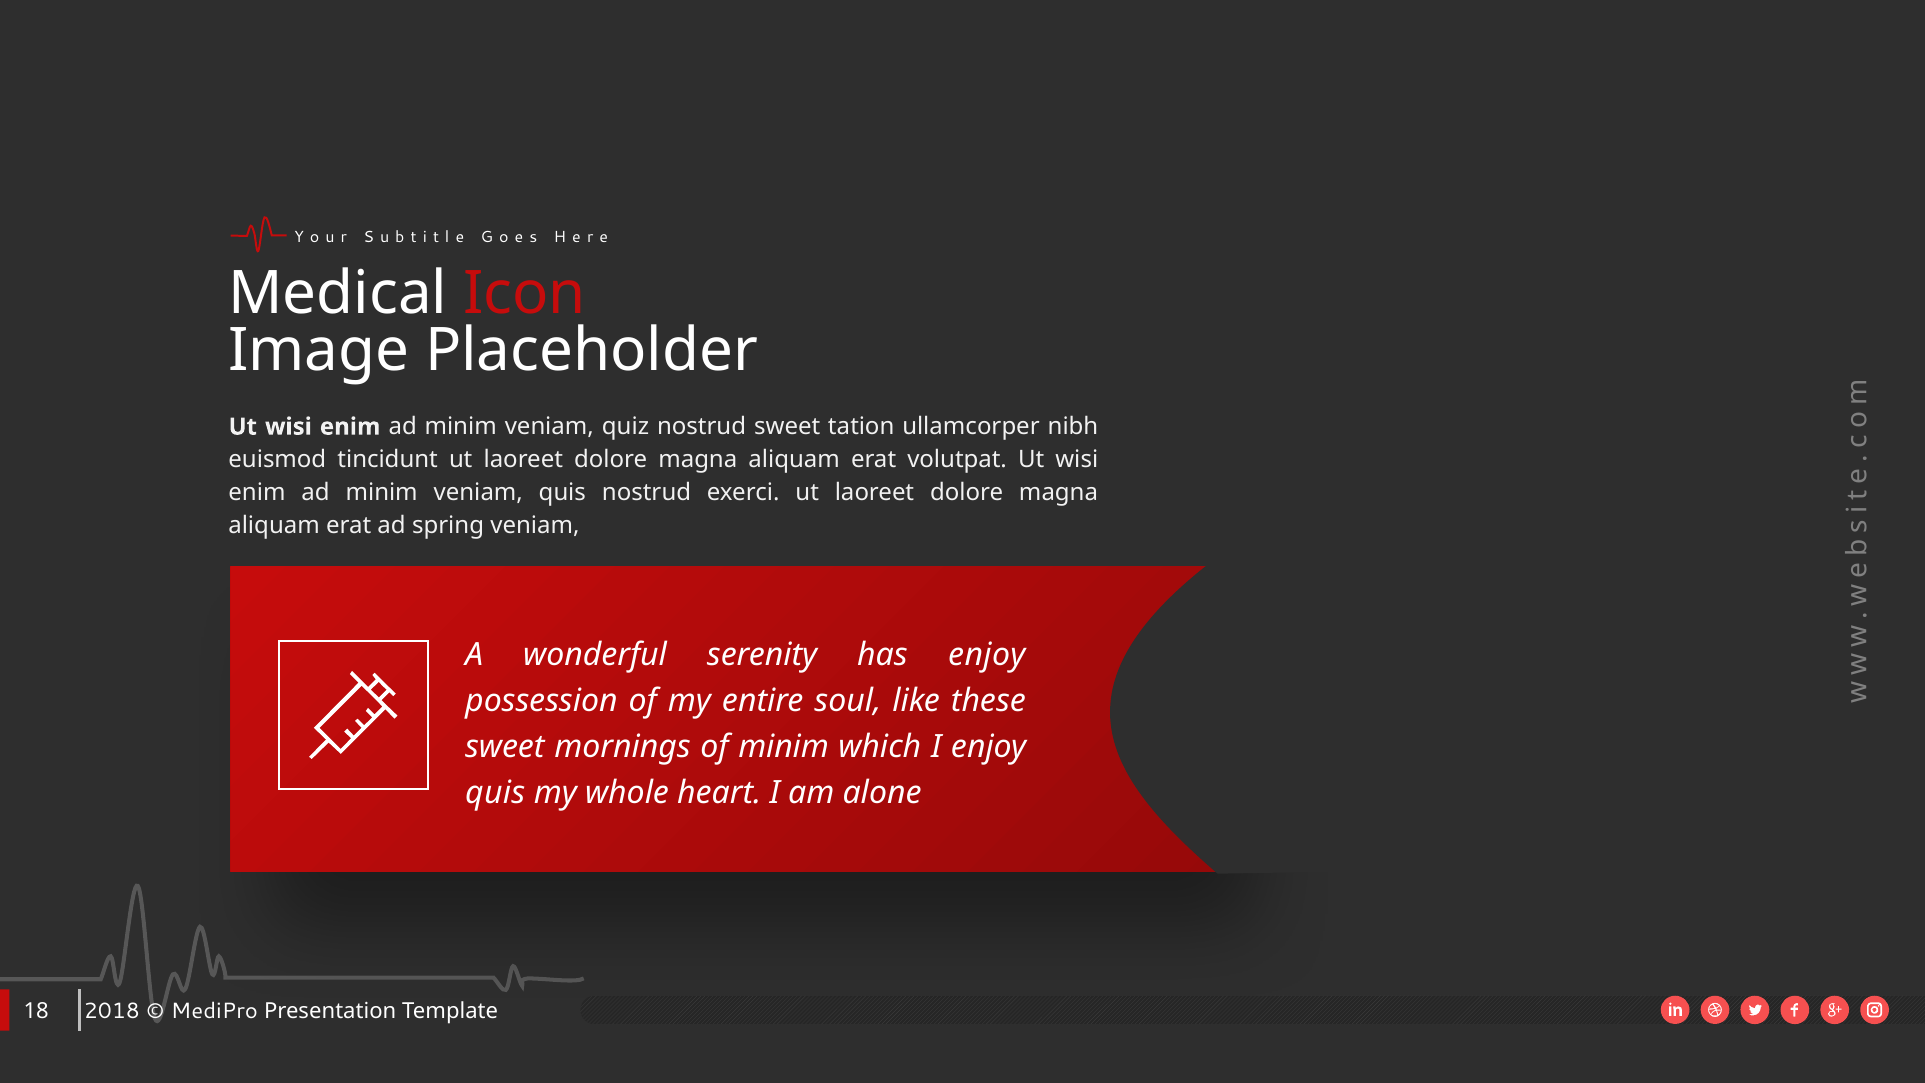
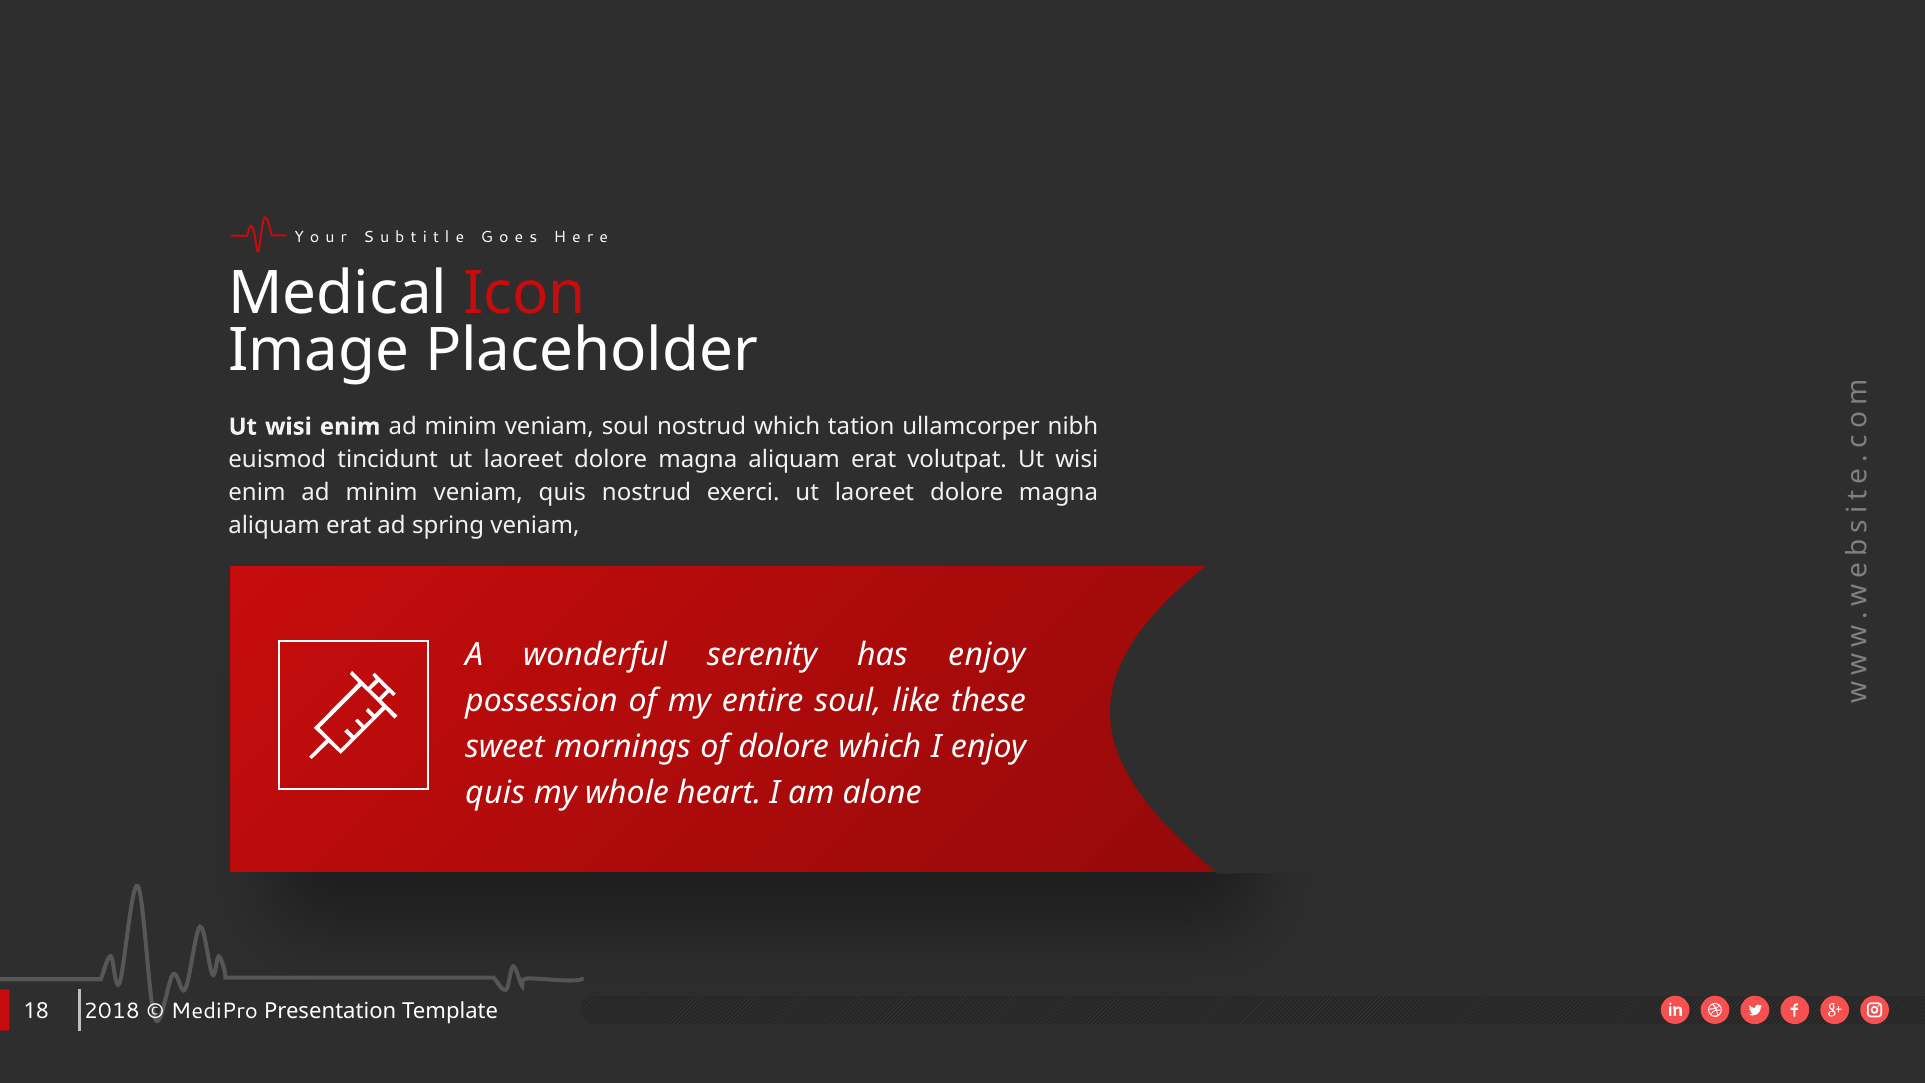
veniam quiz: quiz -> soul (625, 427)
nostrud sweet: sweet -> which (787, 427)
of minim: minim -> dolore (784, 747)
